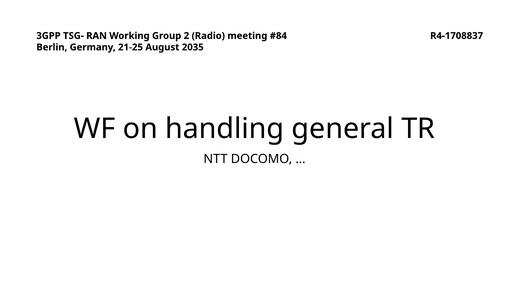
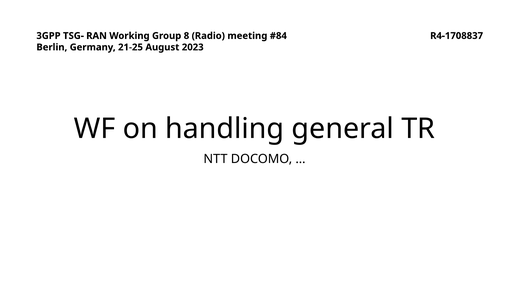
2: 2 -> 8 (186, 36)
2035: 2035 -> 2023 (193, 47)
